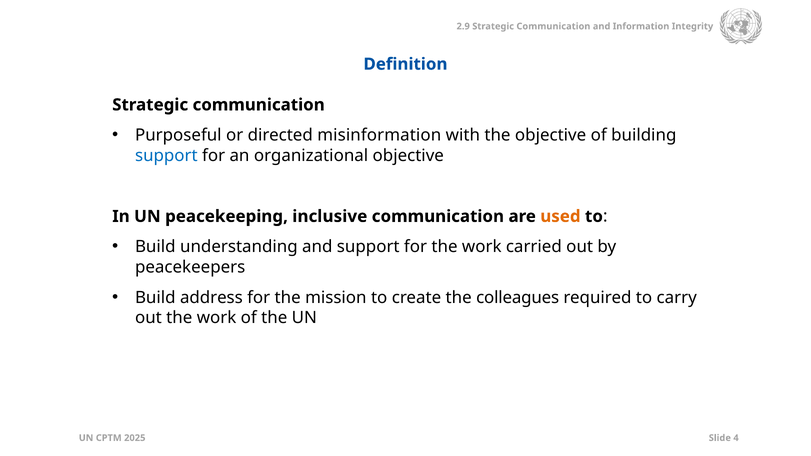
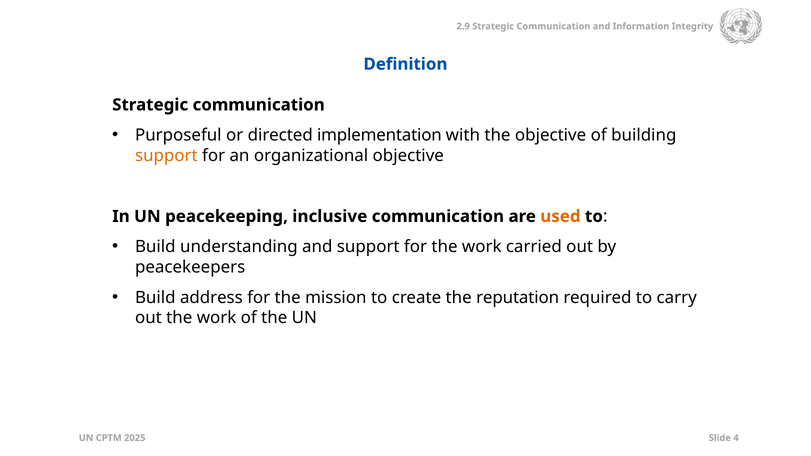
misinformation: misinformation -> implementation (379, 135)
support colour: blue -> orange (166, 156)
colleagues: colleagues -> reputation (518, 298)
